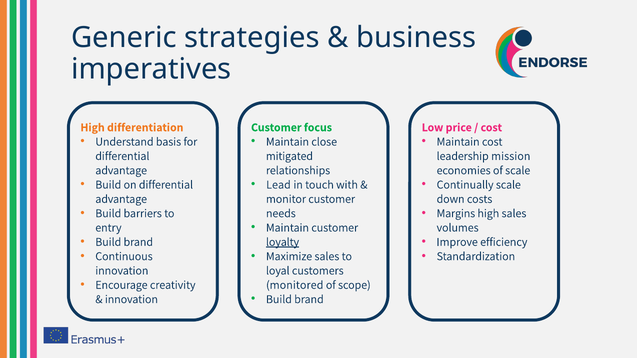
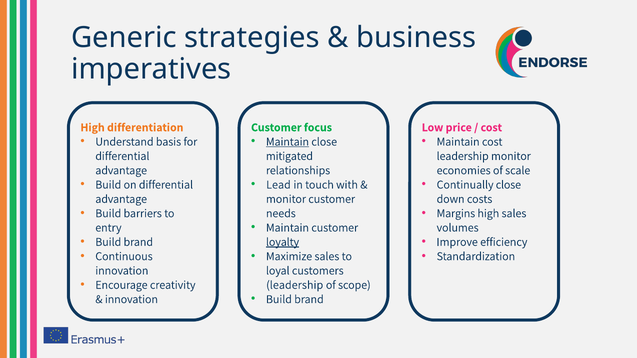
Maintain underline: none -> present (287, 142)
leadership mission: mission -> monitor (511, 156)
Continually scale: scale -> close (508, 185)
monitored: monitored -> leadership (295, 285)
